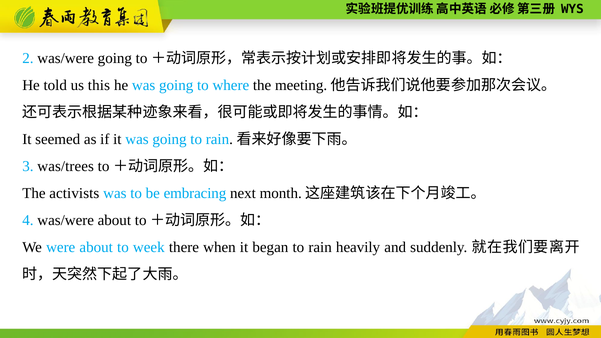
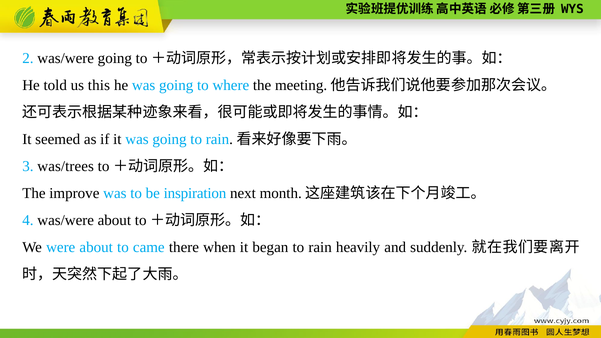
activists: activists -> improve (74, 193)
embracing: embracing -> inspiration (195, 193)
week: week -> came (149, 247)
